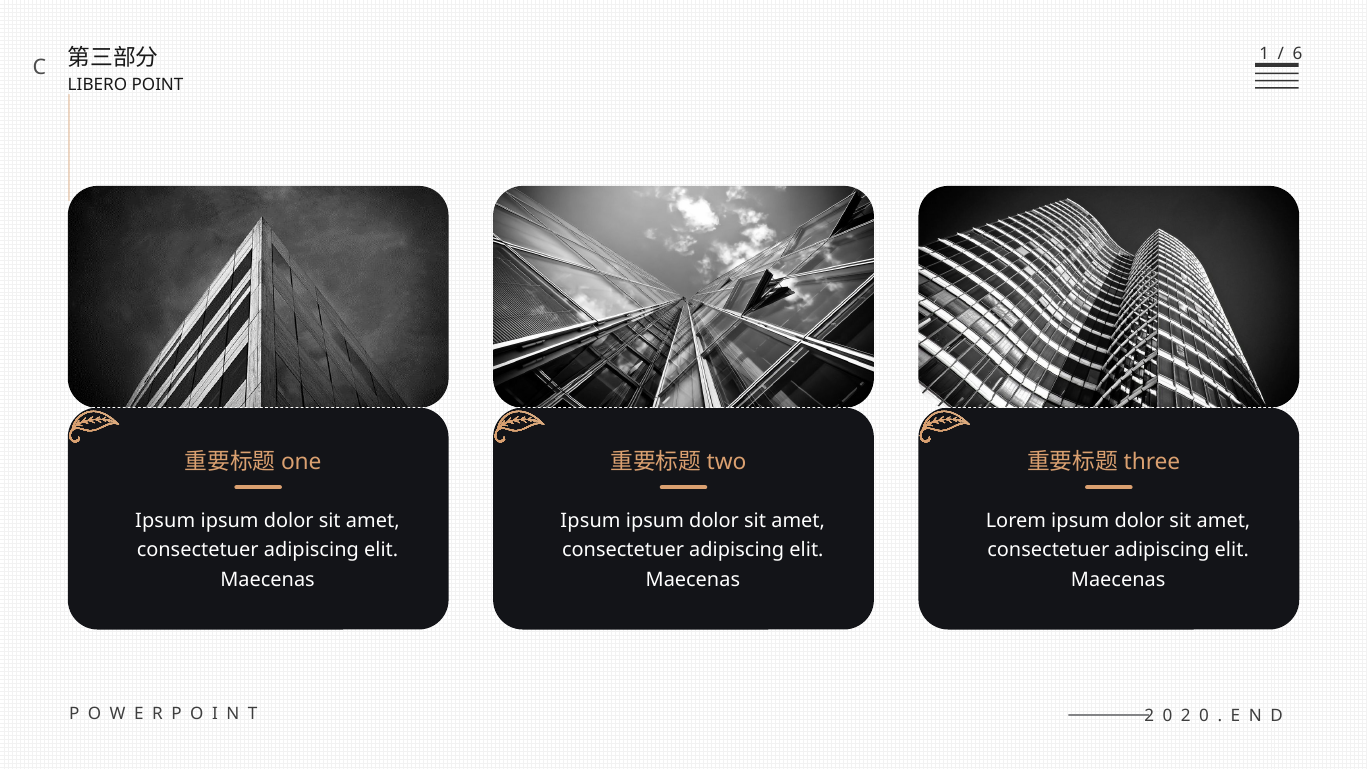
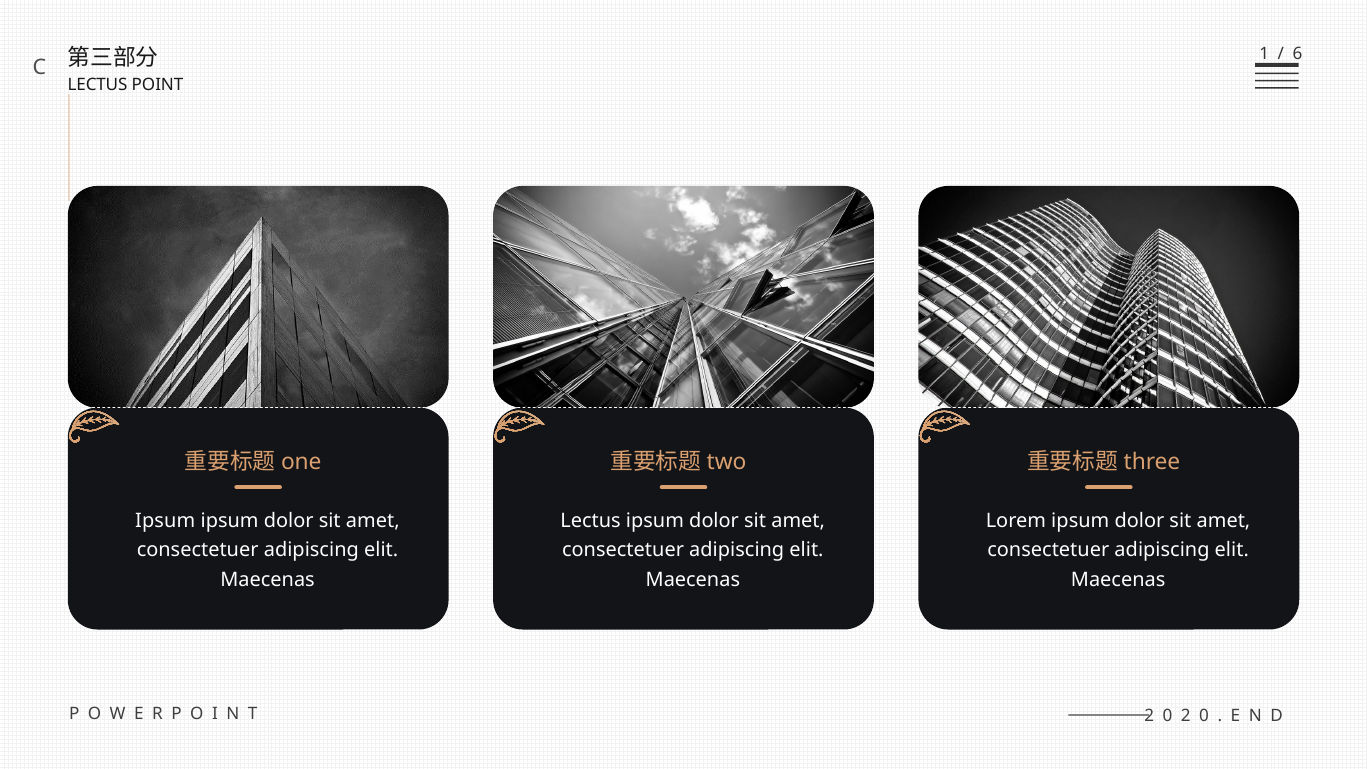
LIBERO: LIBERO -> LECTUS (98, 84)
Ipsum: Ipsum -> Lectus (591, 521)
